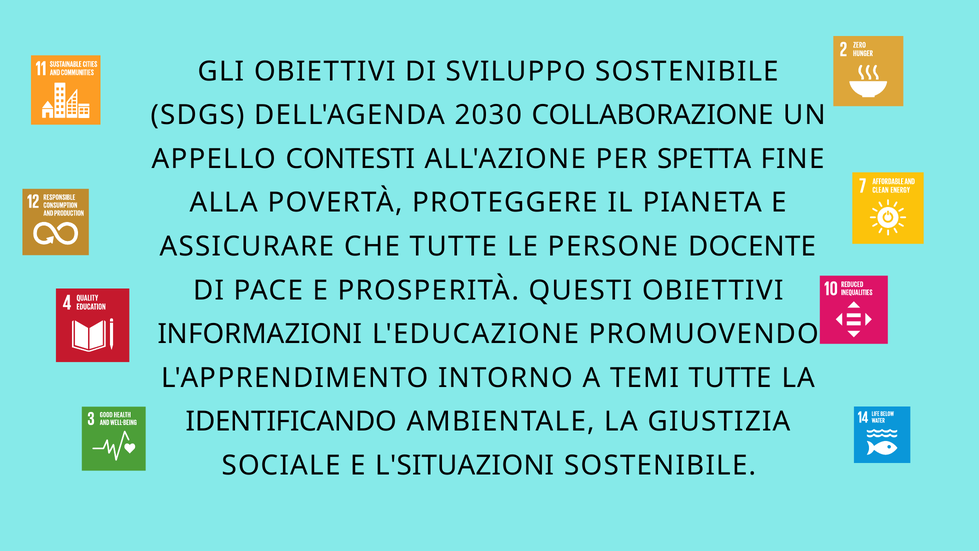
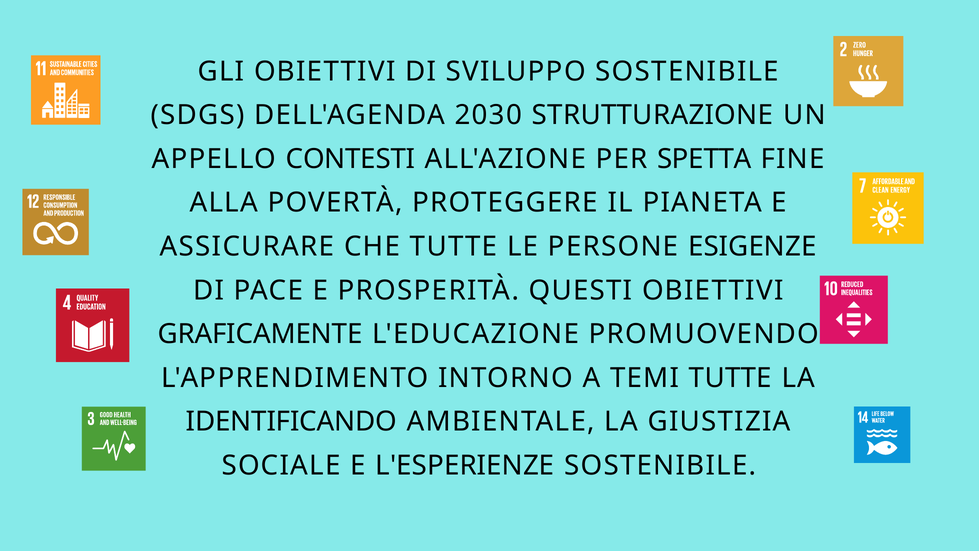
COLLABORAZIONE: COLLABORAZIONE -> STRUTTURAZIONE (652, 115)
DOCENTE: DOCENTE -> ESIGENZE (752, 246)
INFORMAZIONI: INFORMAZIONI -> GRAFICAMENTE (260, 334)
L'SITUAZIONI: L'SITUAZIONI -> L'ESPERIENZE (465, 465)
